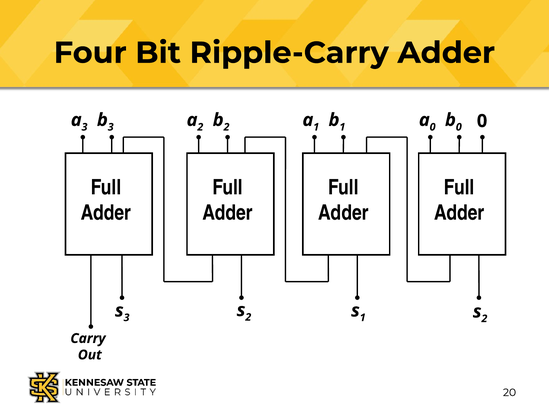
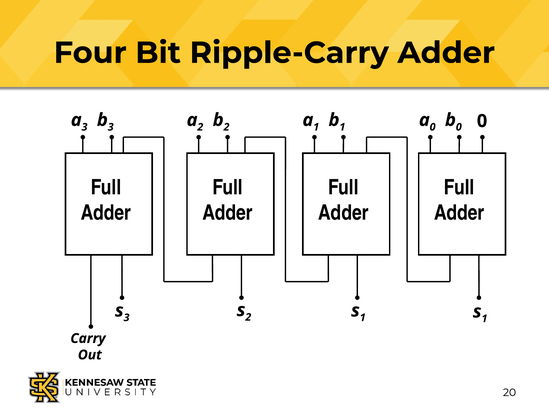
2: 2 -> 1 (484, 319)
